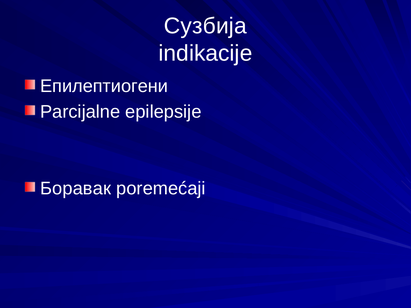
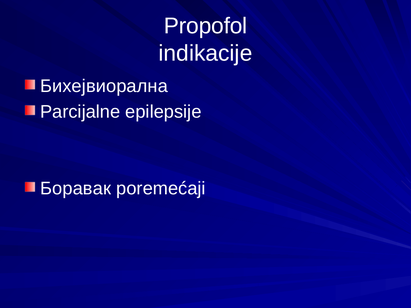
Сузбија: Сузбија -> Propofol (206, 26)
Епилептиогени: Епилептиогени -> Бихејвиорална (104, 86)
